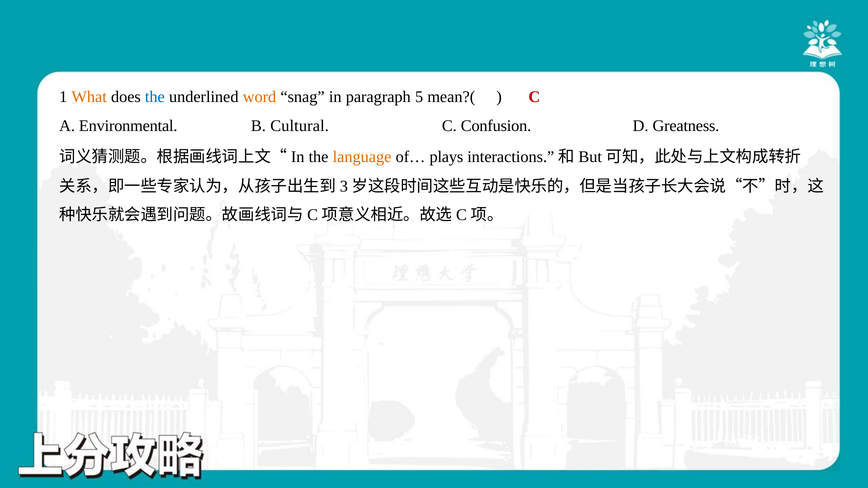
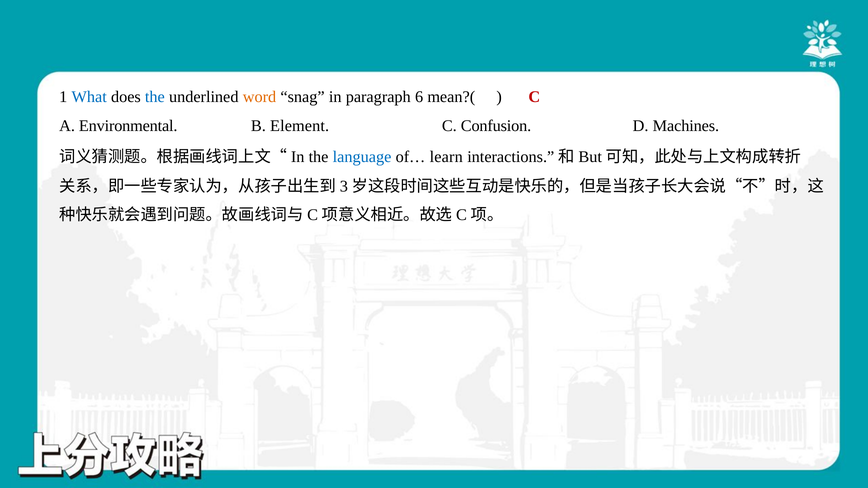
What colour: orange -> blue (89, 97)
5: 5 -> 6 (419, 97)
Cultural: Cultural -> Element (300, 126)
Greatness: Greatness -> Machines (686, 126)
language colour: orange -> blue (362, 157)
plays: plays -> learn (446, 157)
